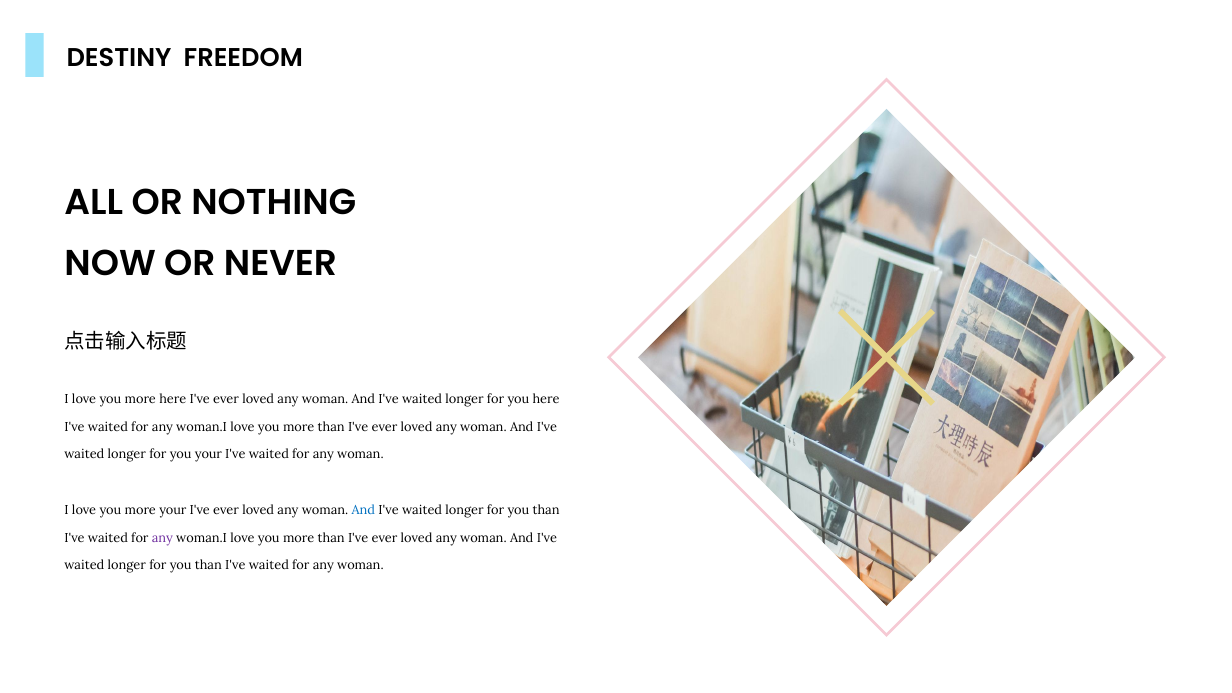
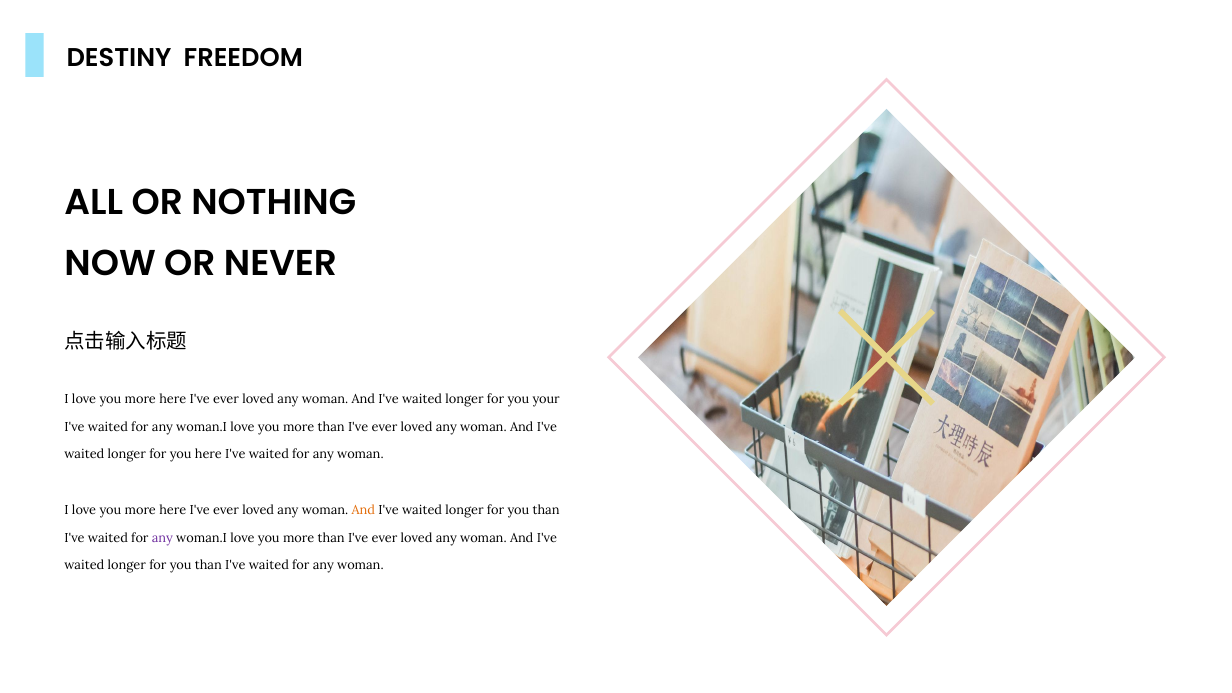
you here: here -> your (546, 399)
you your: your -> here (208, 455)
your: your -> here (173, 510)
And colour: blue -> orange (363, 510)
